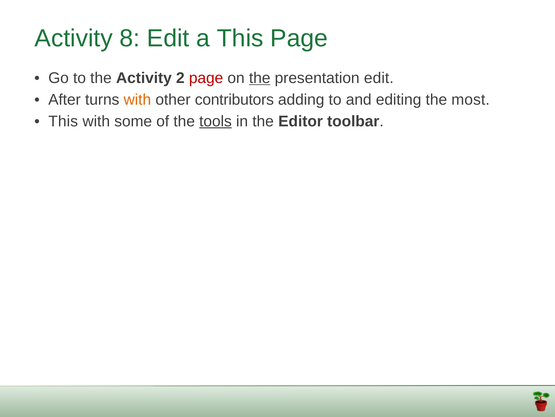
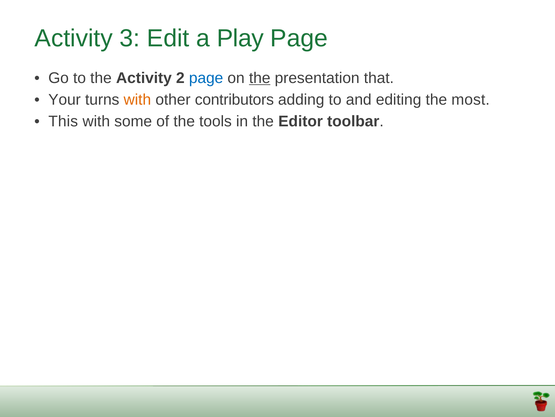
8: 8 -> 3 (130, 38)
a This: This -> Play (240, 38)
page colour: red -> blue (206, 78)
presentation edit: edit -> that (379, 78)
After: After -> Your (65, 99)
tools underline: present -> none (215, 121)
